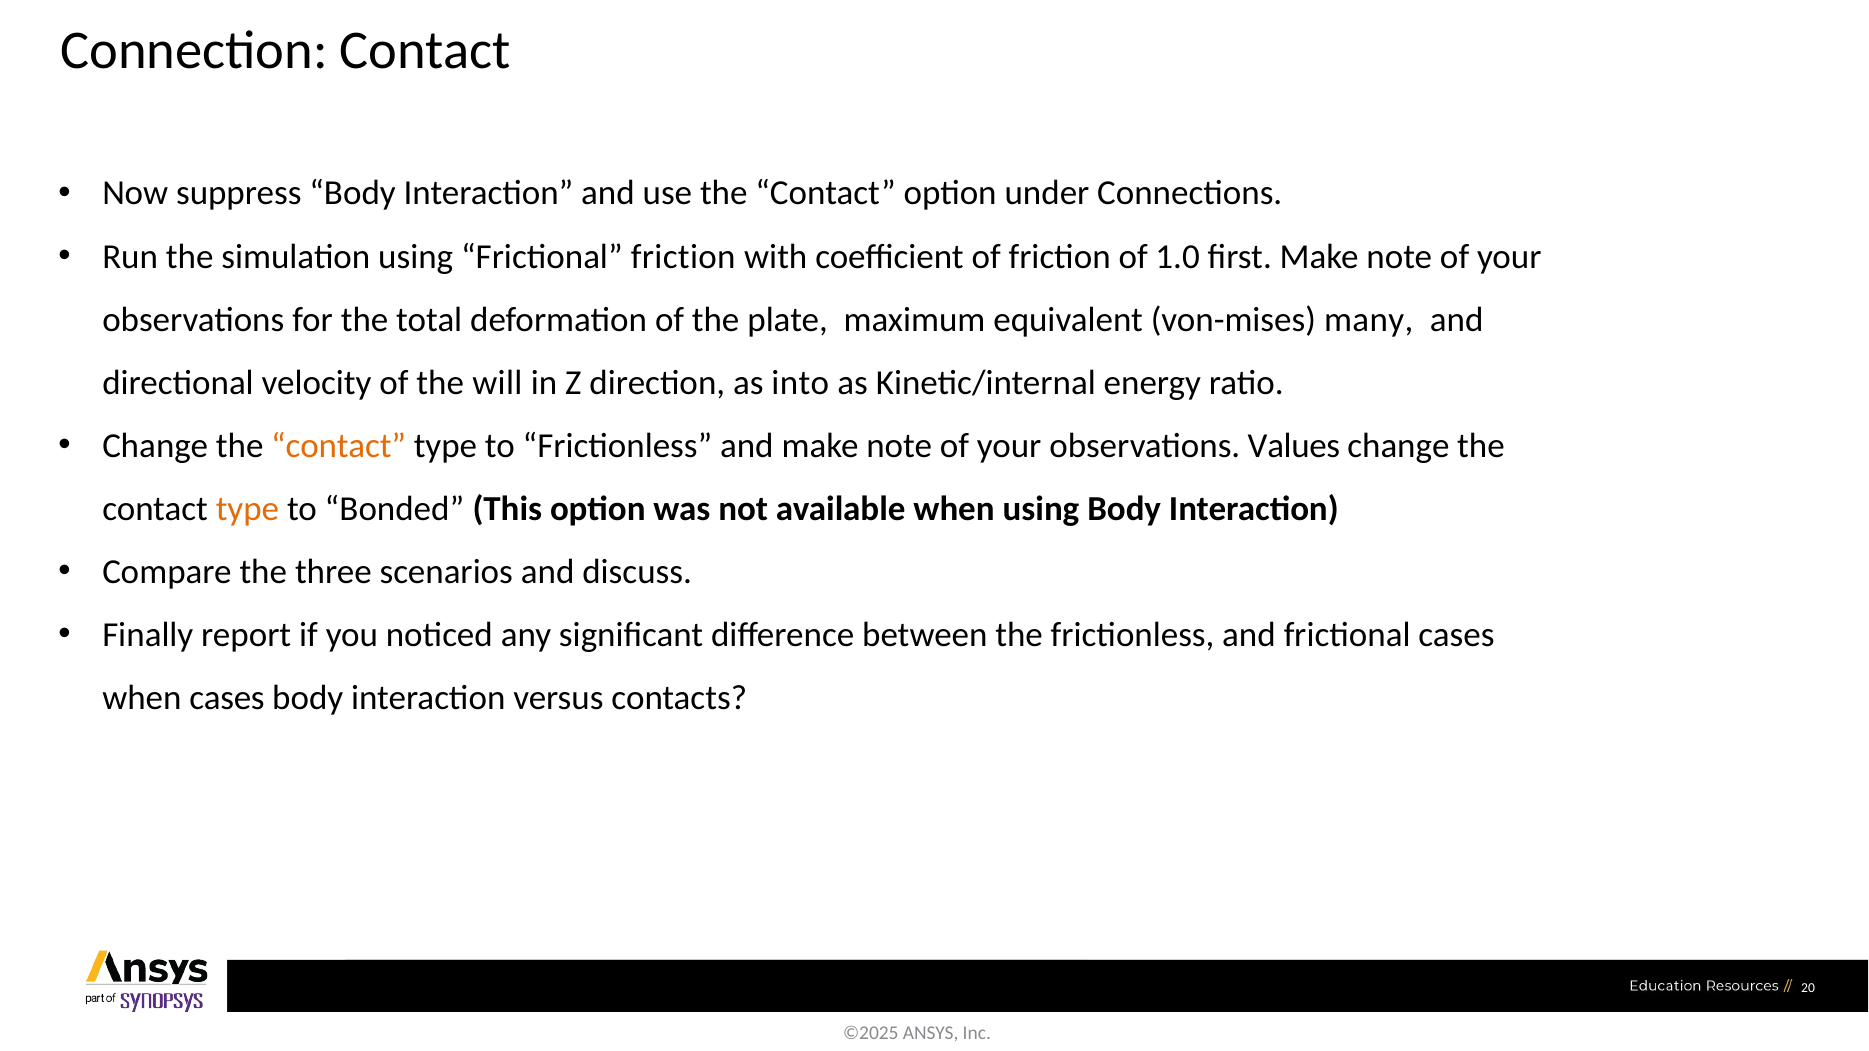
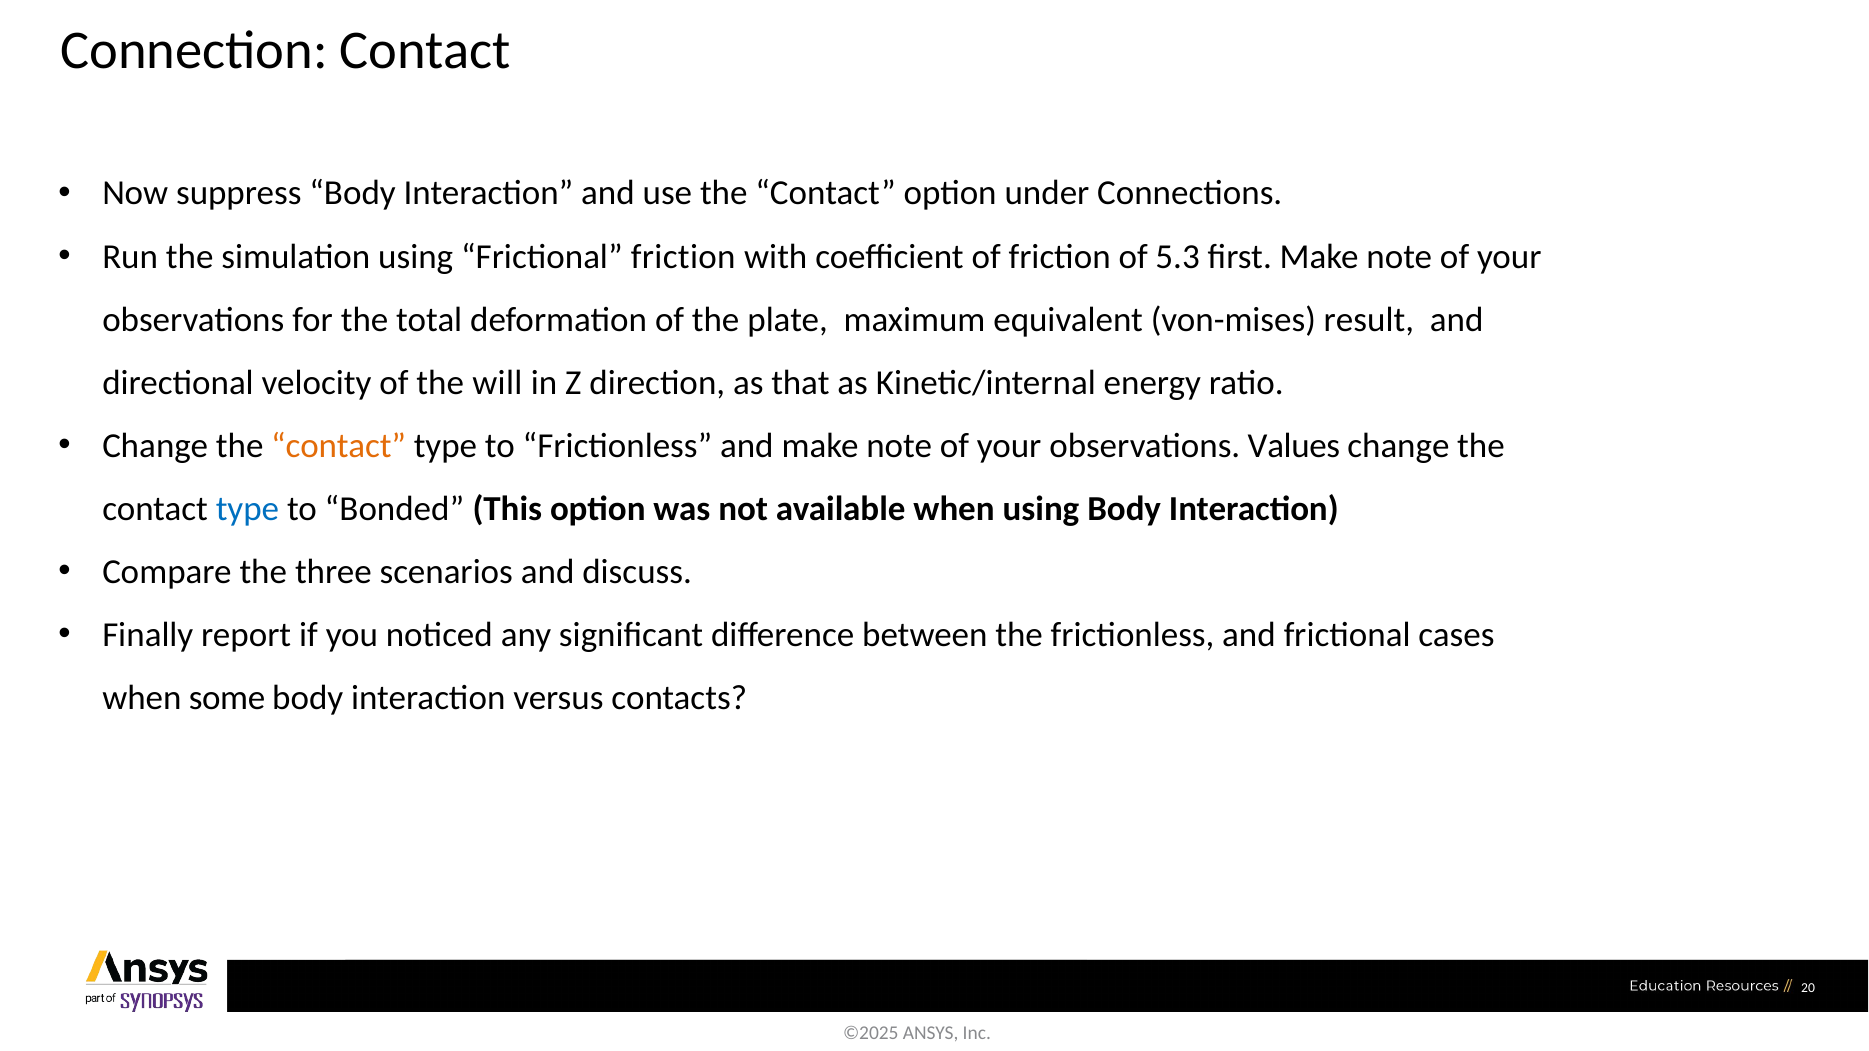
1.0: 1.0 -> 5.3 (1178, 257)
many: many -> result (1369, 320)
into: into -> that (800, 383)
type colour: orange -> blue (247, 509)
when cases: cases -> some (227, 698)
